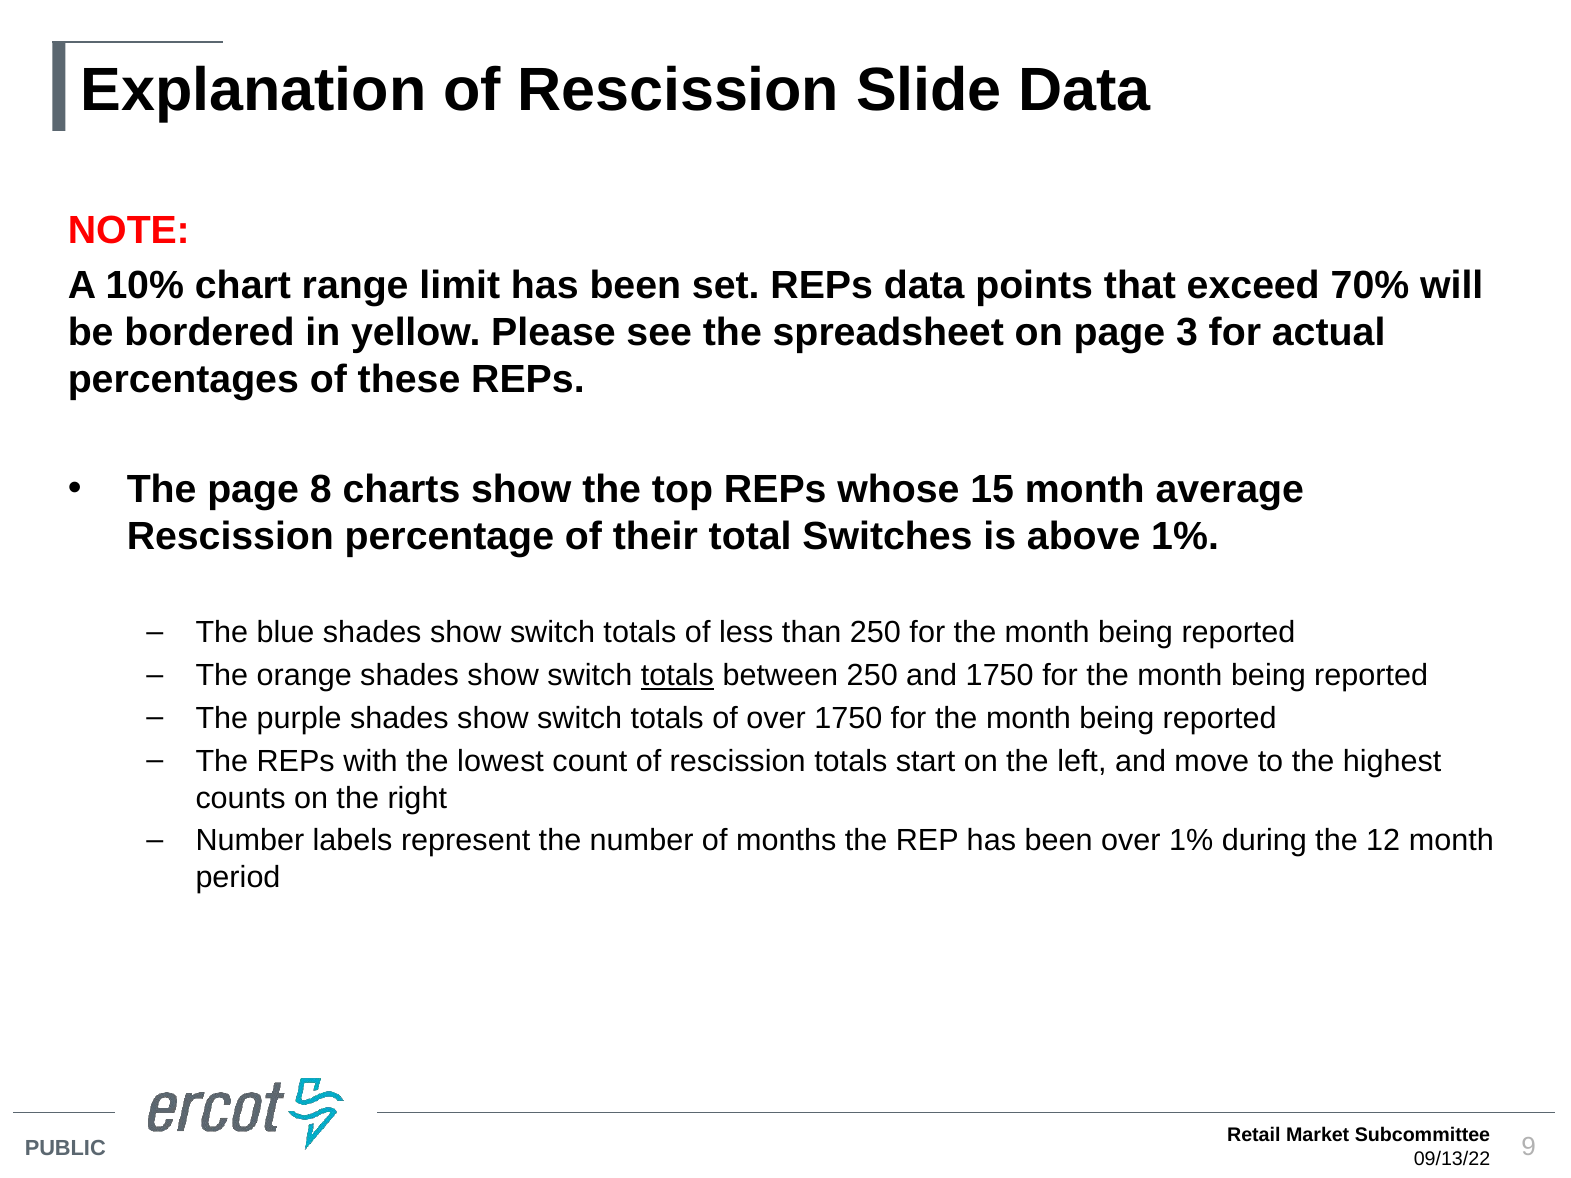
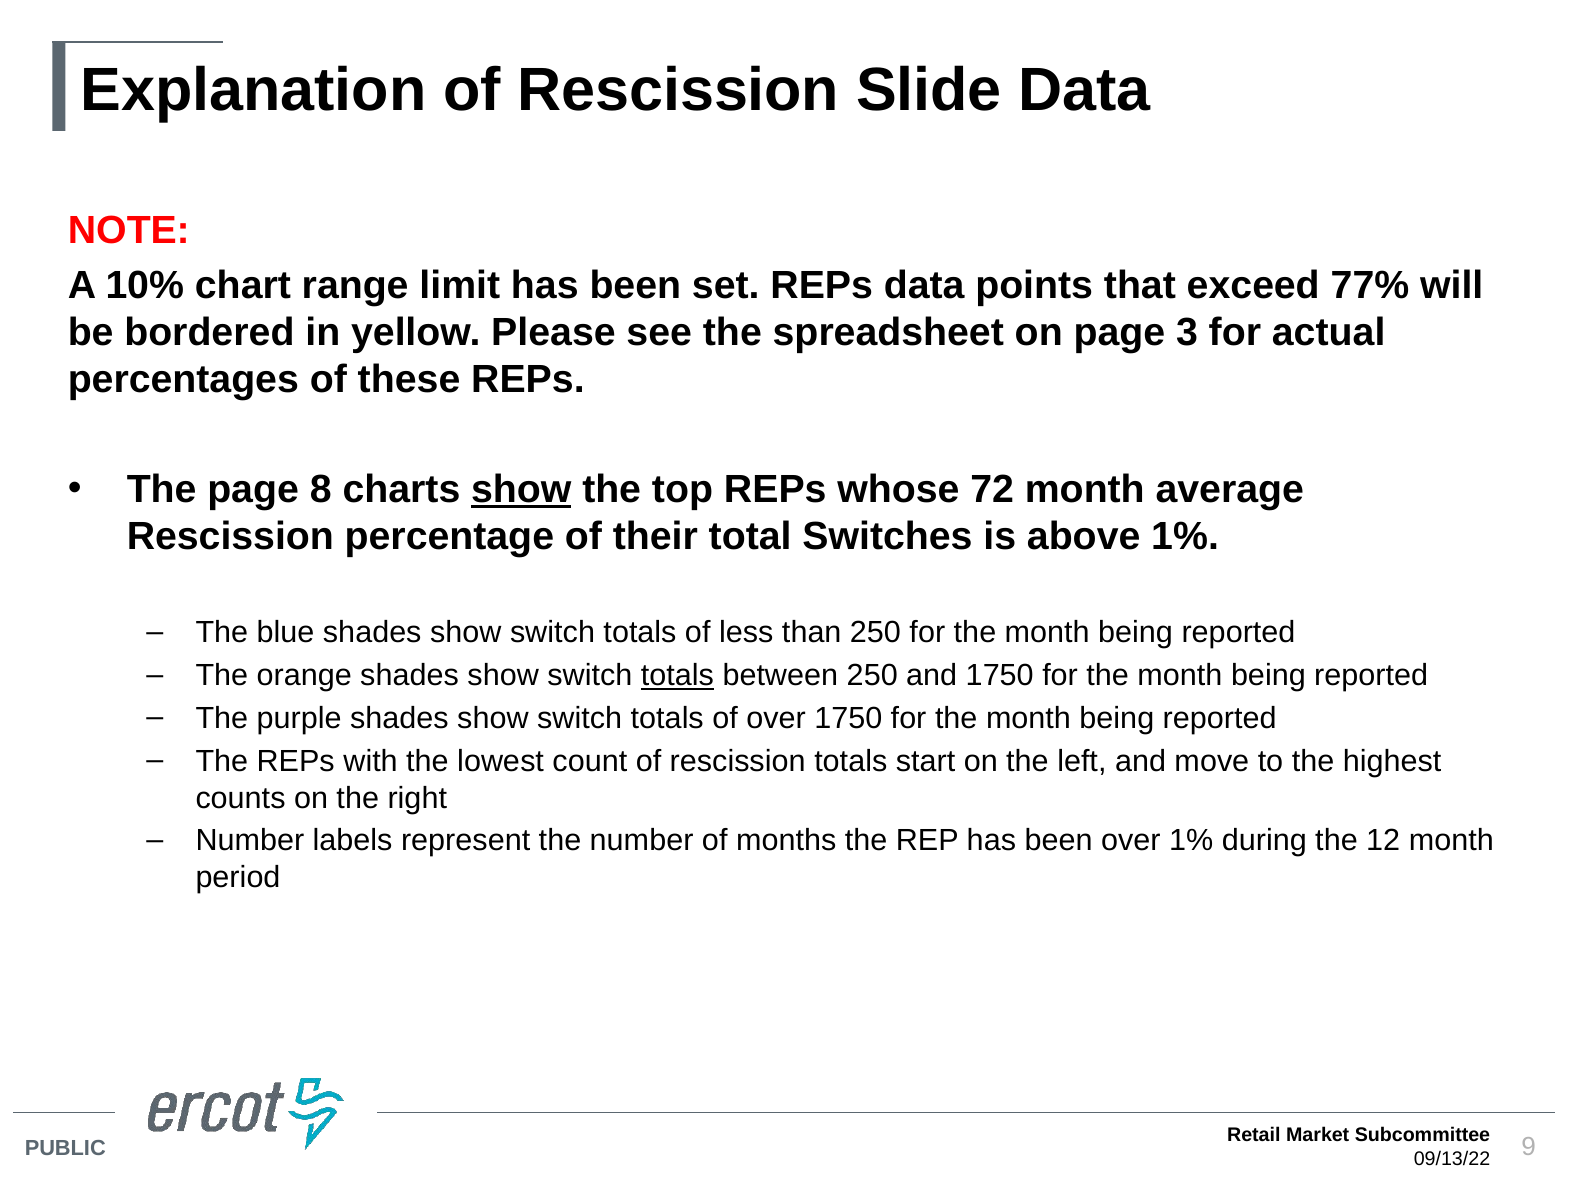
70%: 70% -> 77% (1370, 285)
show underline: none -> present (521, 490)
15: 15 -> 72 (992, 490)
